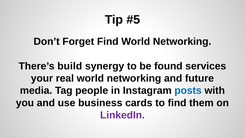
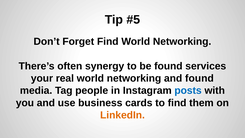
build: build -> often (70, 66)
and future: future -> found (199, 78)
LinkedIn colour: purple -> orange (122, 115)
